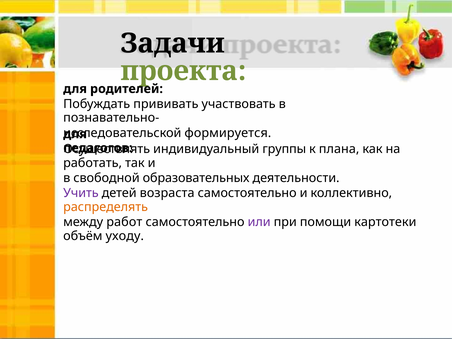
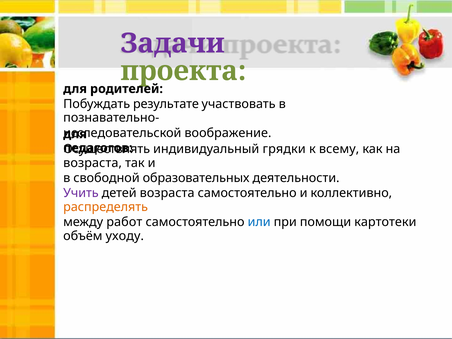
Задачи colour: black -> purple (173, 43)
прививать: прививать -> результате (166, 104)
формируется: формируется -> воображение (228, 133)
группы: группы -> грядки (284, 149)
плана: плана -> всему (339, 149)
работать: работать -> возраста (93, 163)
или colour: purple -> blue (259, 222)
